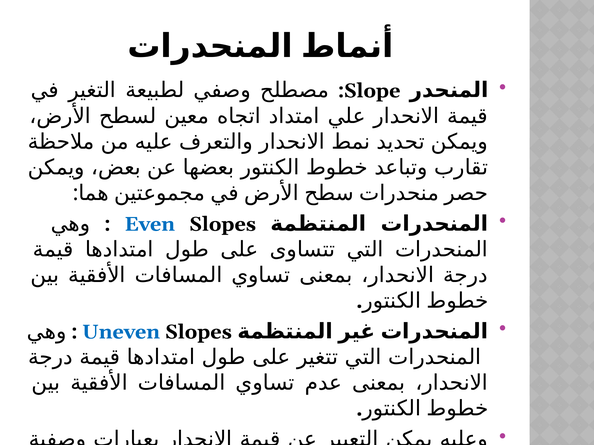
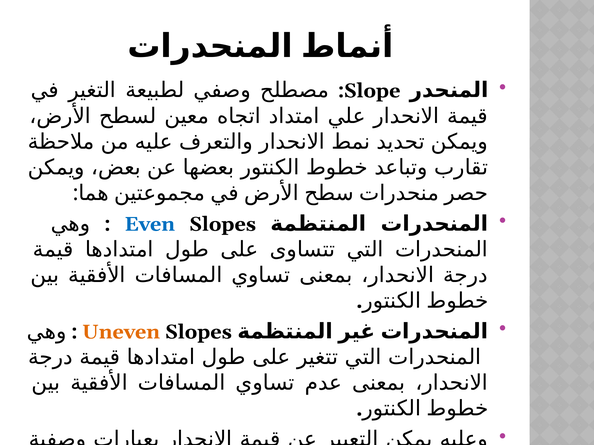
Uneven colour: blue -> orange (121, 332)
